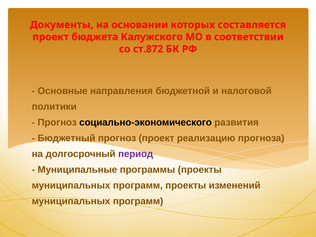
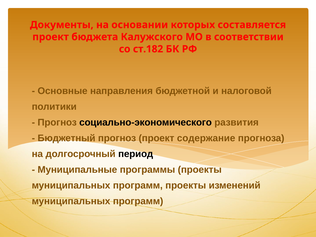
ст.872: ст.872 -> ст.182 (148, 49)
реализацию: реализацию -> содержание (206, 138)
период colour: purple -> black (136, 154)
